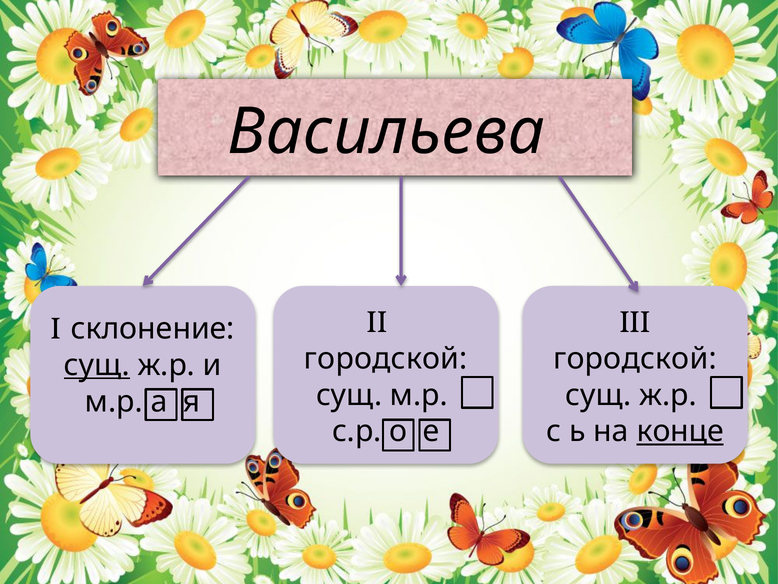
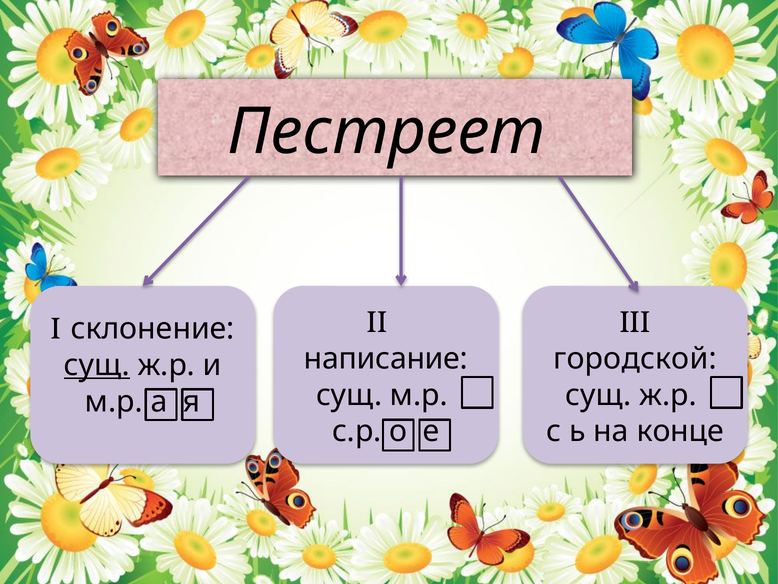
Васильева: Васильева -> Пестреет (387, 132)
городской: городской -> написание (386, 358)
конце underline: present -> none (680, 431)
